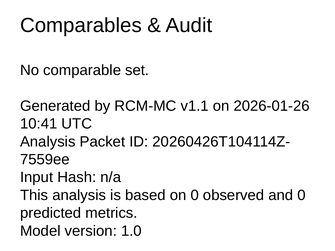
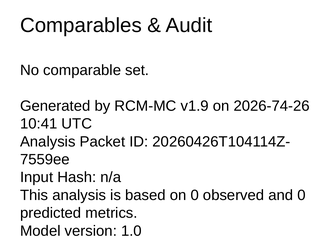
v1.1: v1.1 -> v1.9 (195, 106)
2026-01-26: 2026-01-26 -> 2026-74-26 (272, 106)
